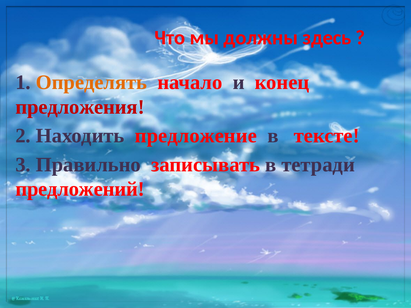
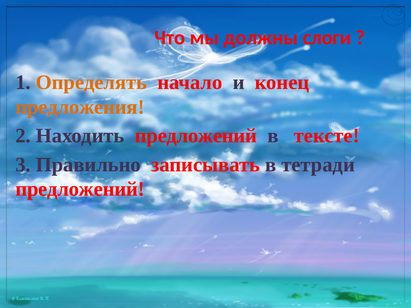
здесь: здесь -> слоги (327, 38)
предложения colour: red -> orange (80, 107)
Находить предложение: предложение -> предложений (196, 136)
